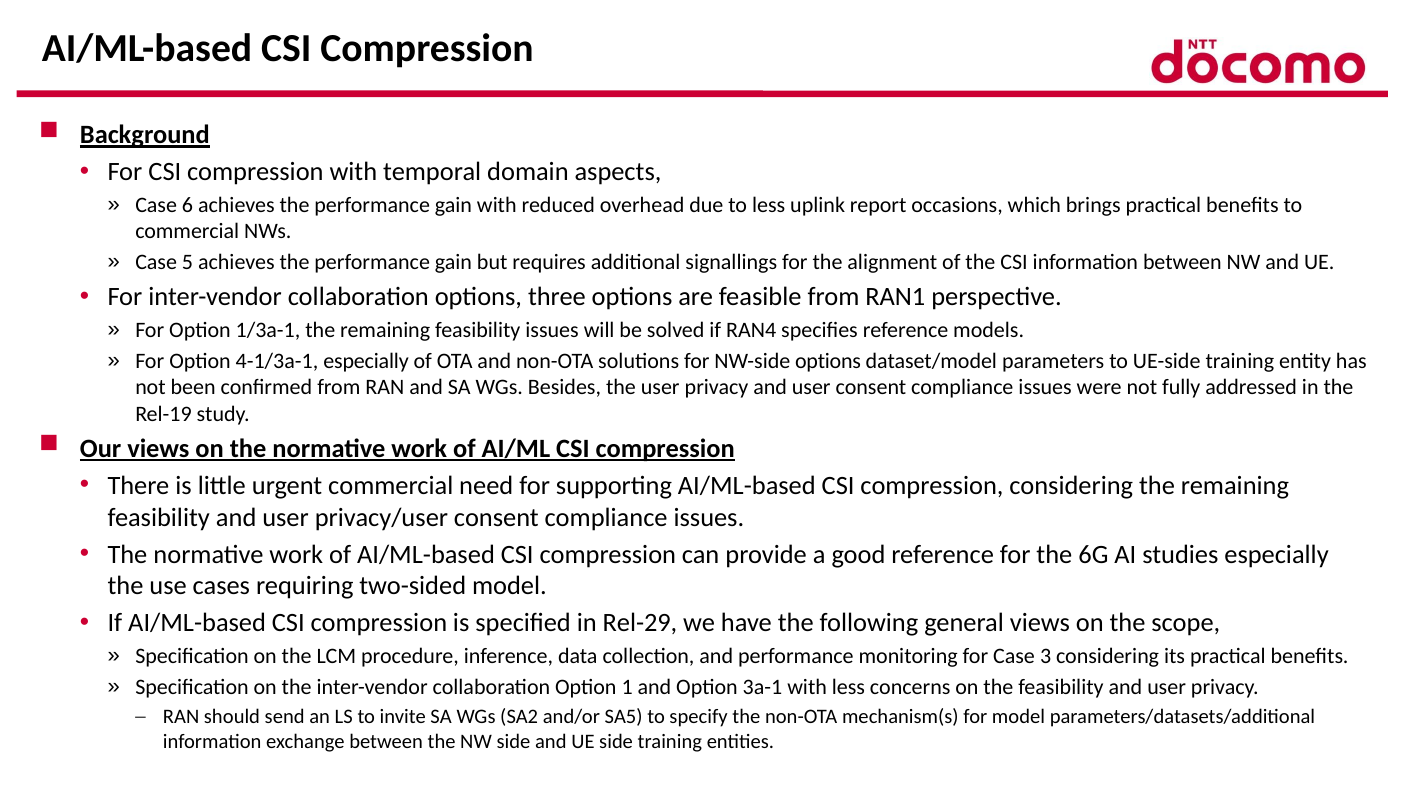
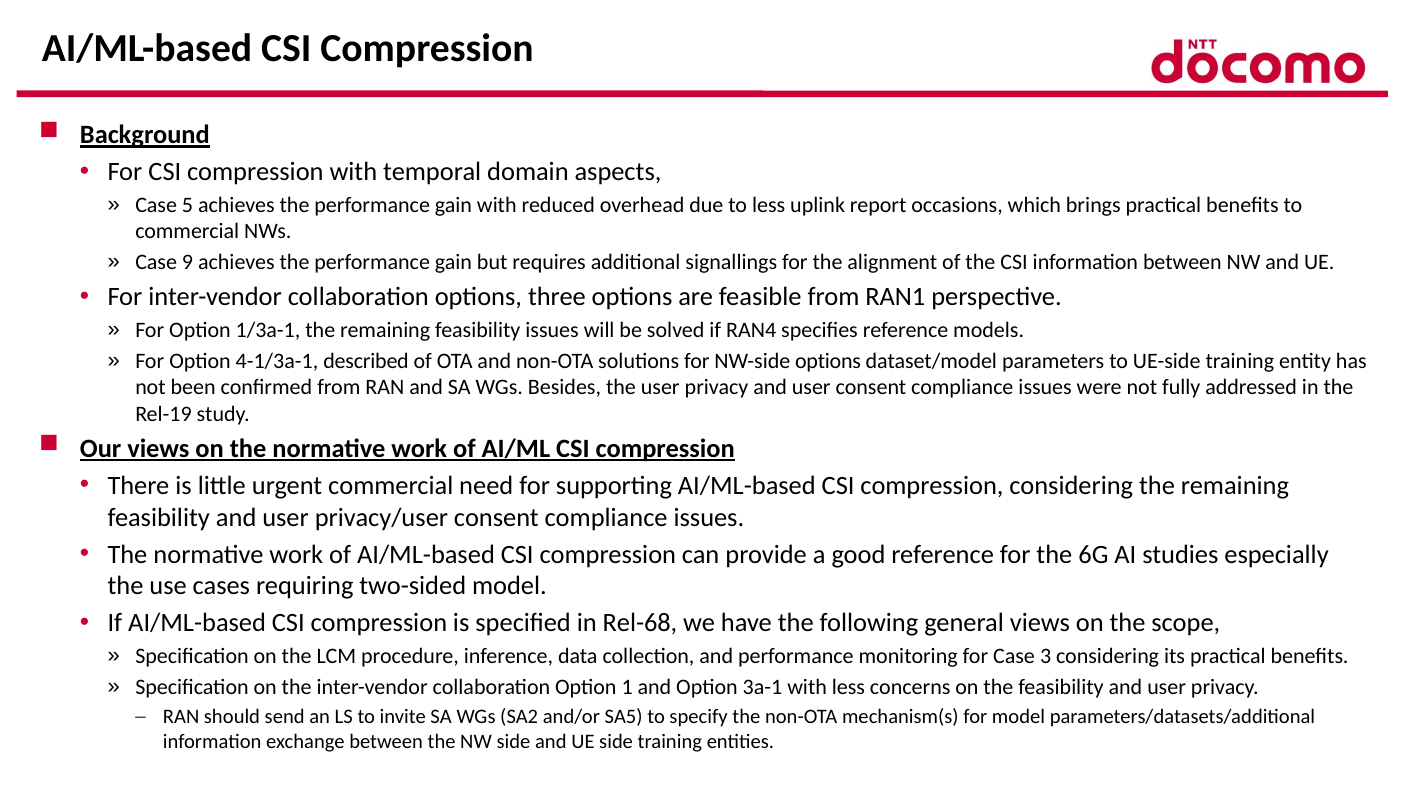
6: 6 -> 5 (187, 205)
5: 5 -> 9 (187, 262)
4-1/3a-1 especially: especially -> described (366, 361)
Rel-29: Rel-29 -> Rel-68 (640, 623)
